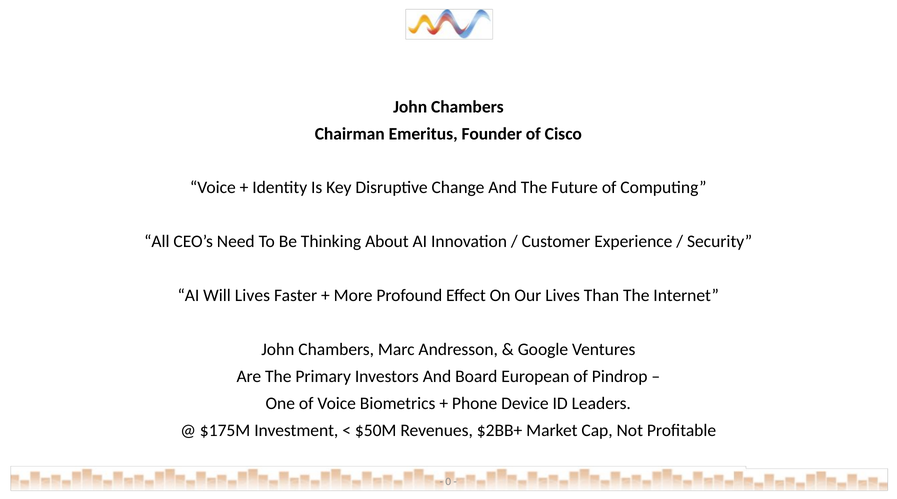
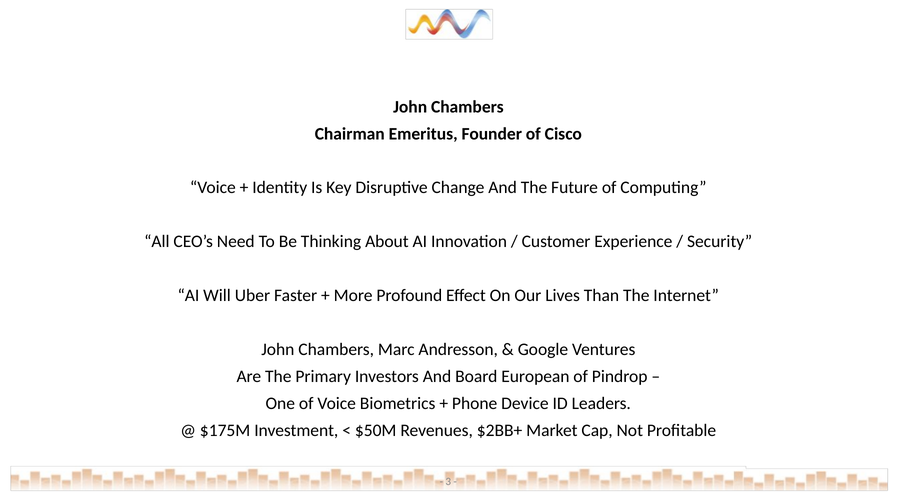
Will Lives: Lives -> Uber (252, 295)
0: 0 -> 3 (448, 481)
